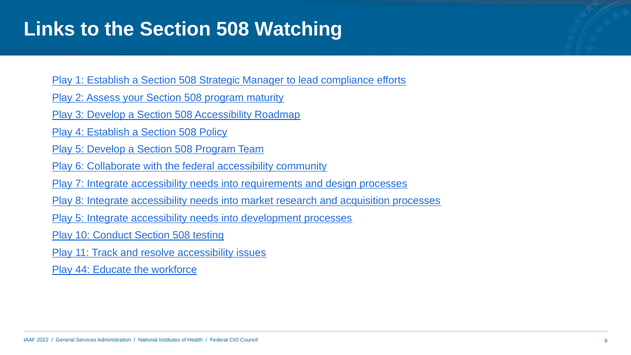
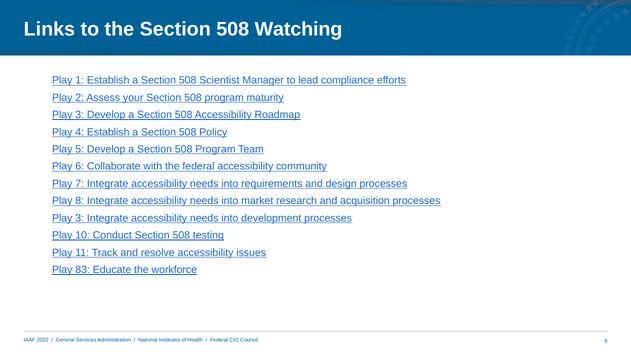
Strategic: Strategic -> Scientist (219, 80)
5: 5 -> 3 (80, 218)
44: 44 -> 83 (83, 270)
